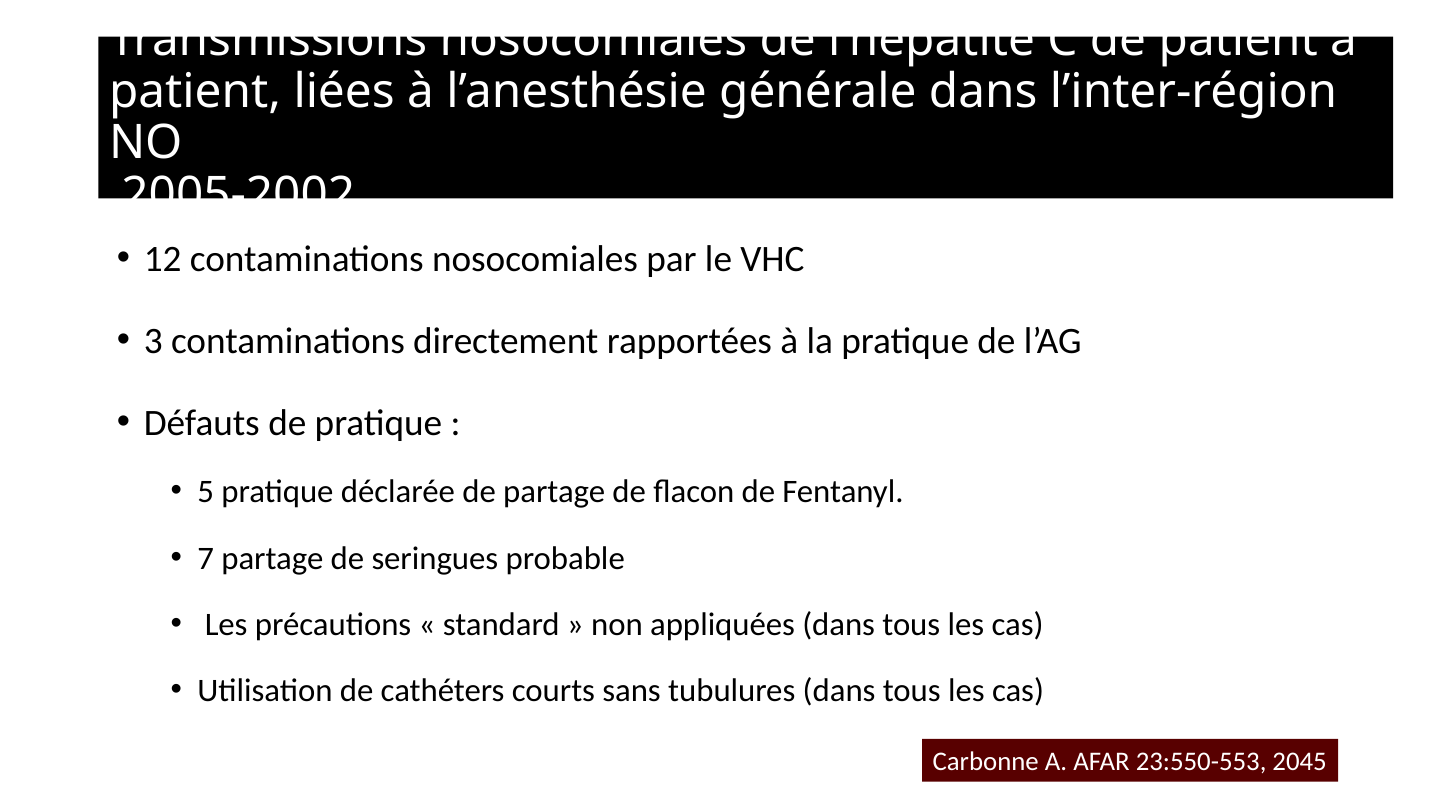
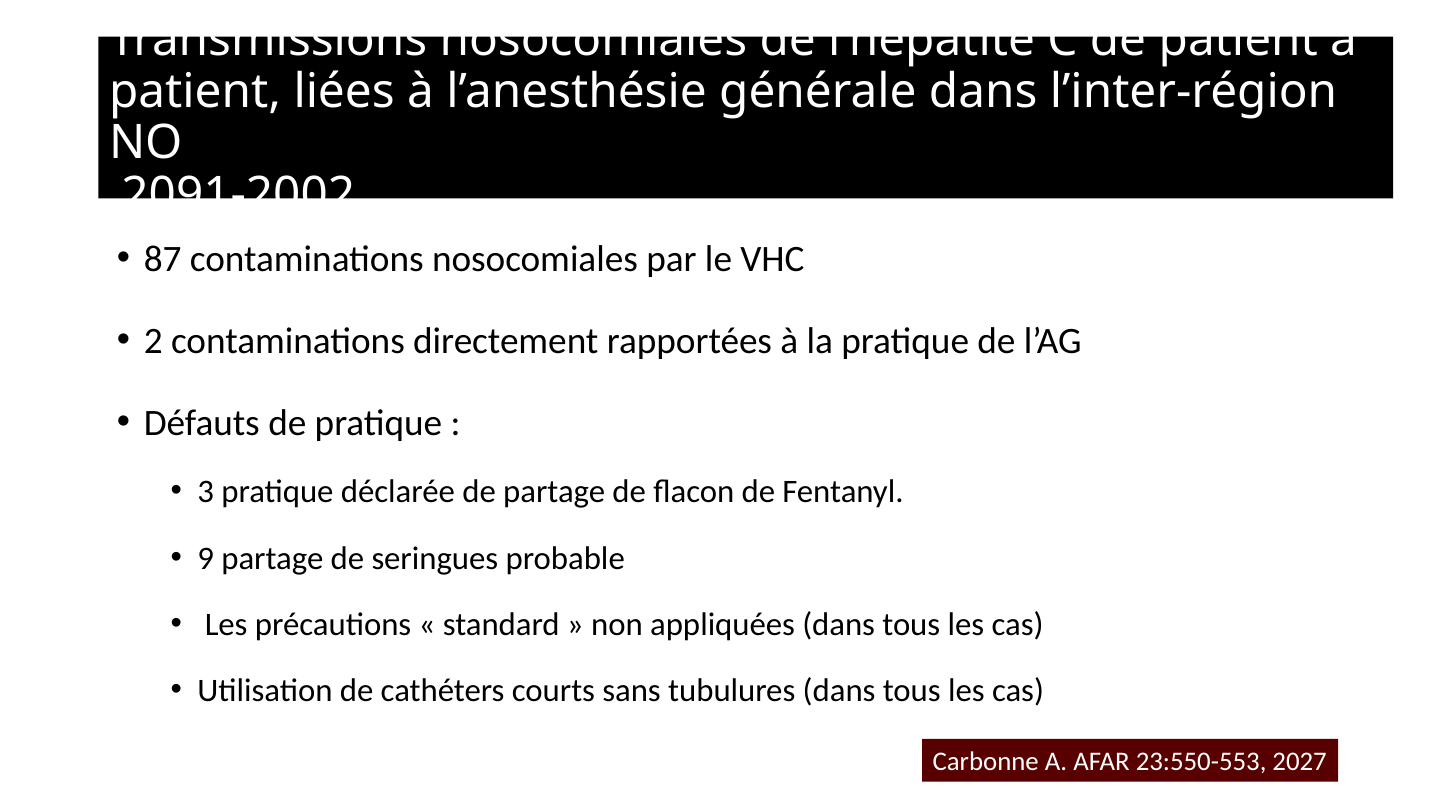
2005-2002: 2005-2002 -> 2091-2002 (238, 195)
12: 12 -> 87 (163, 259)
3: 3 -> 2 (153, 341)
5: 5 -> 3 (206, 492)
7: 7 -> 9 (206, 558)
2045: 2045 -> 2027 (1300, 762)
